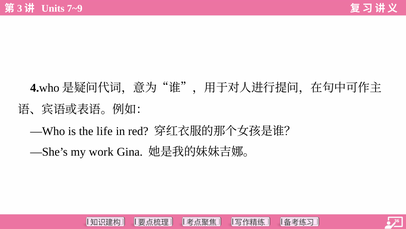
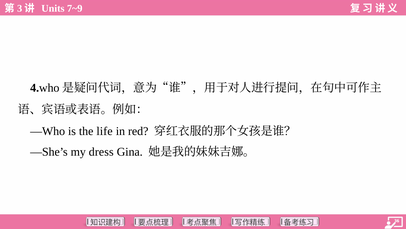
work: work -> dress (101, 151)
